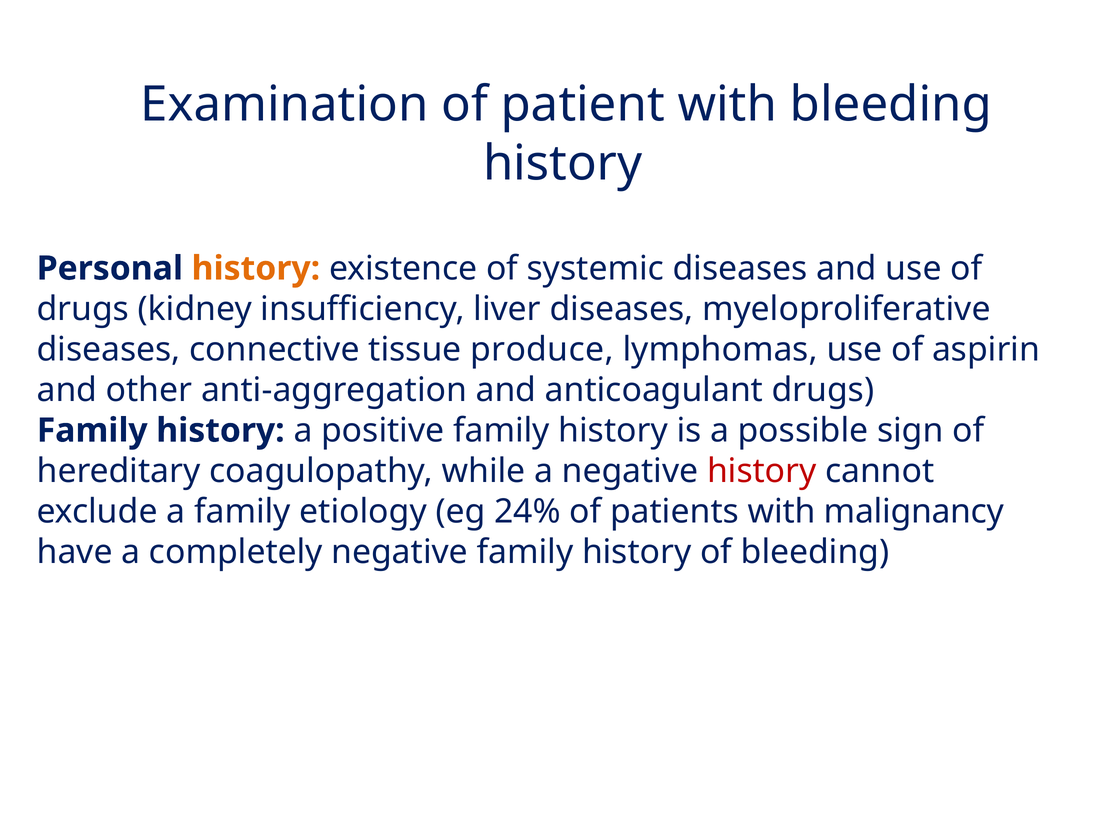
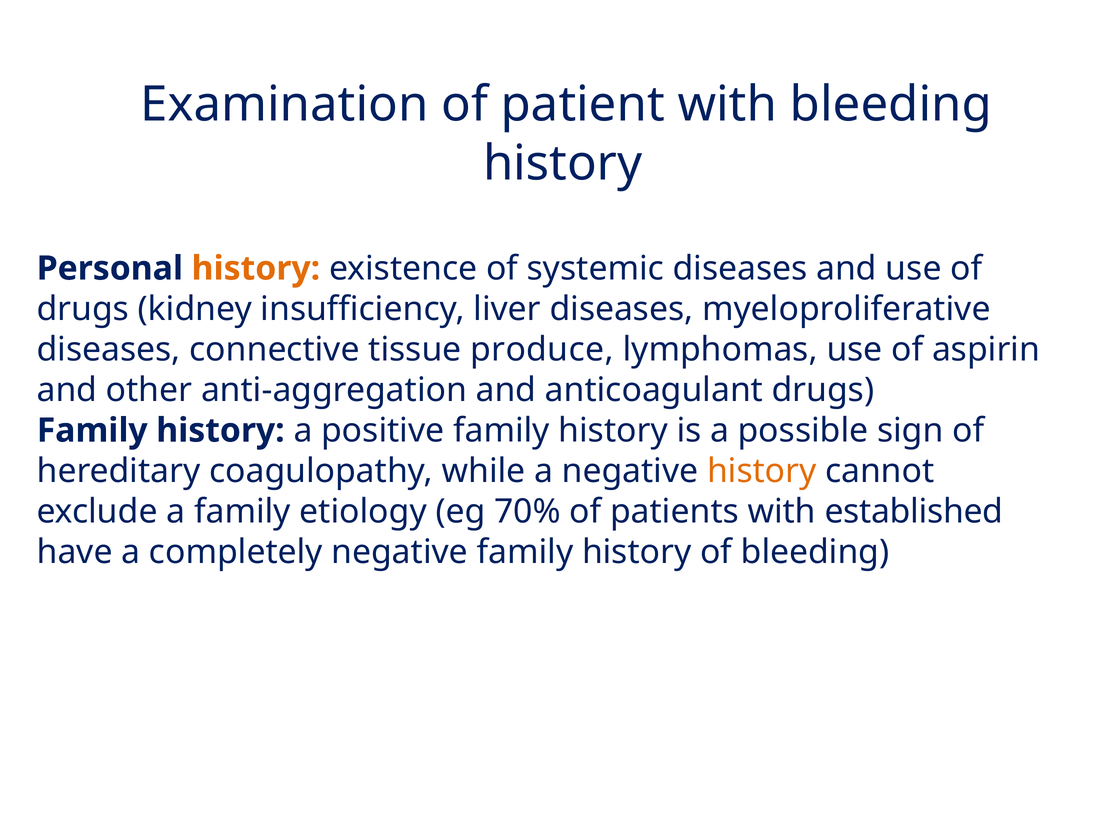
history colour: red -> orange (762, 471)
24%: 24% -> 70% (527, 512)
malignancy: malignancy -> established (914, 512)
